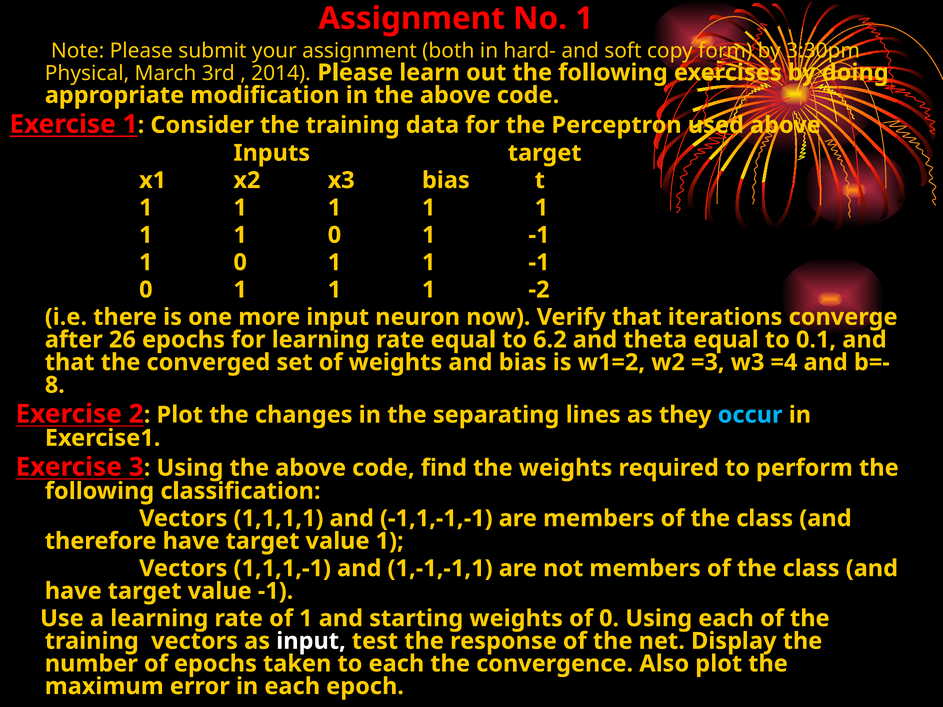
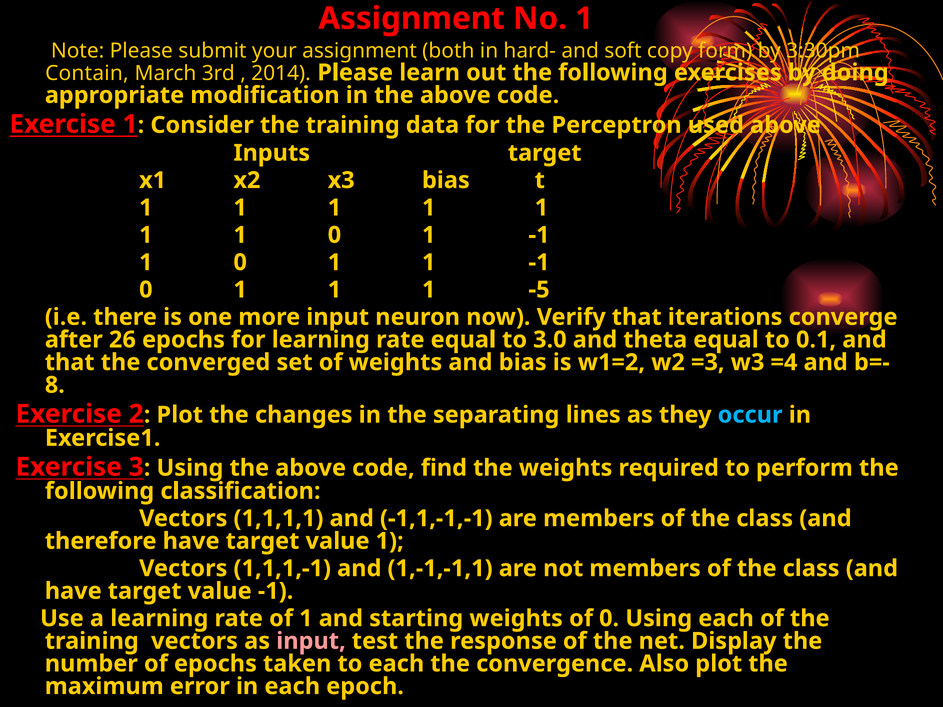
Physical: Physical -> Contain (87, 73)
-2: -2 -> -5 (539, 290)
6.2: 6.2 -> 3.0 (550, 340)
input colour: white -> pink (311, 641)
